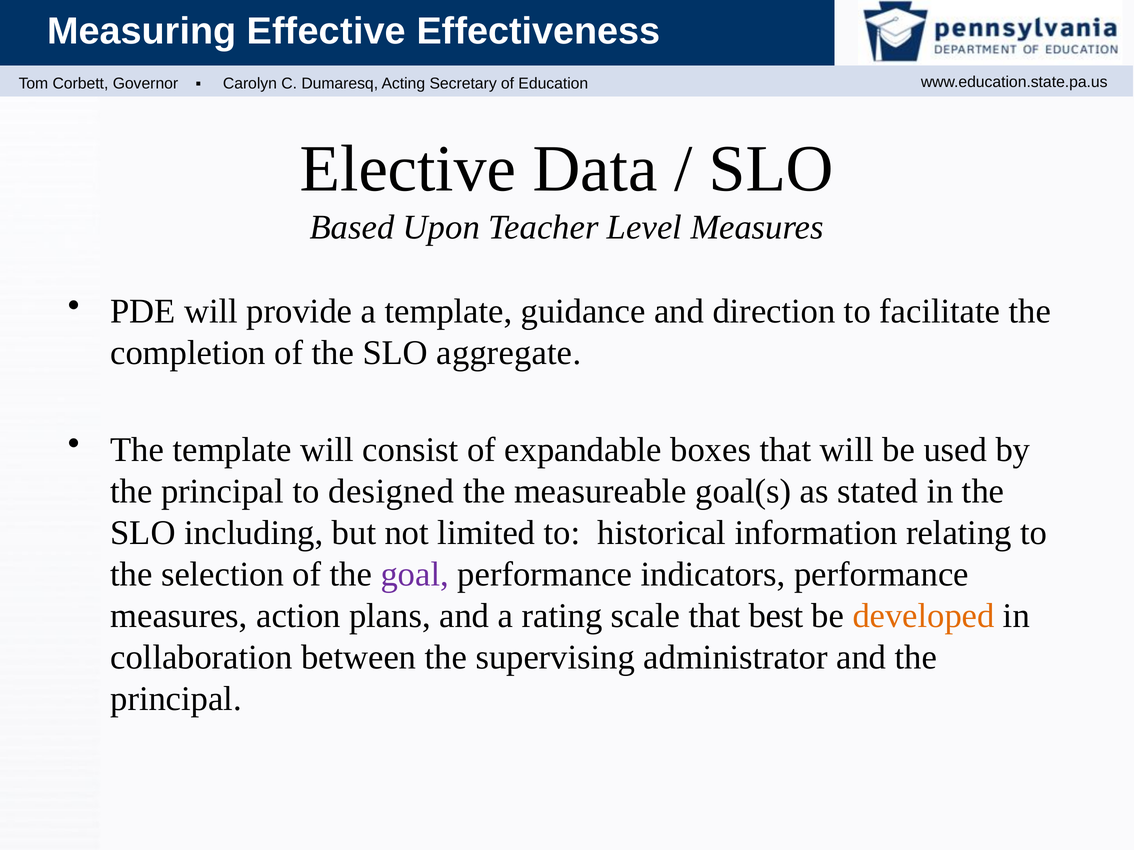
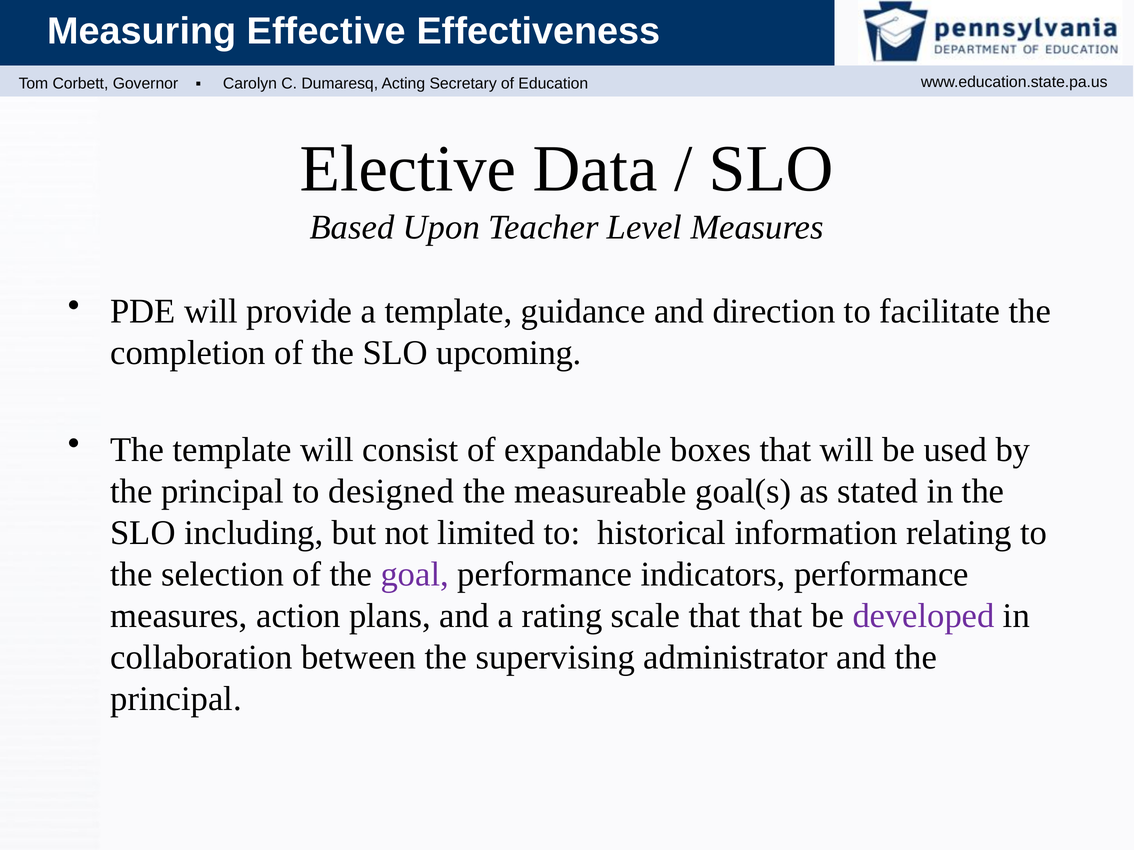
aggregate: aggregate -> upcoming (509, 353)
that best: best -> that (776, 616)
developed colour: orange -> purple (923, 616)
